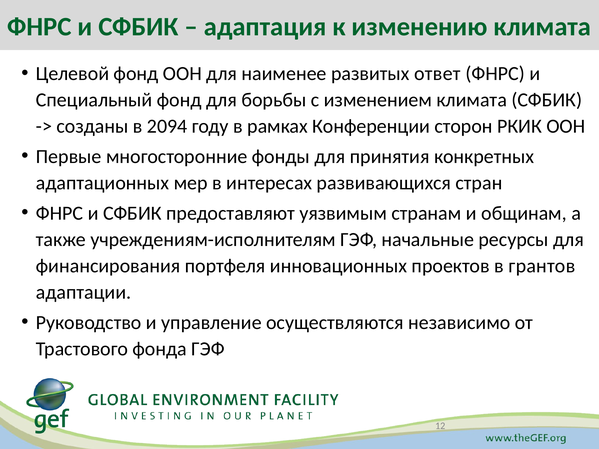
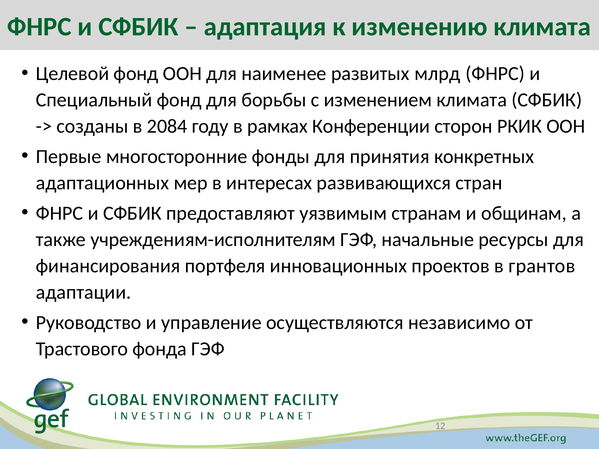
ответ: ответ -> млрд (437, 74)
2094: 2094 -> 2084 (167, 126)
